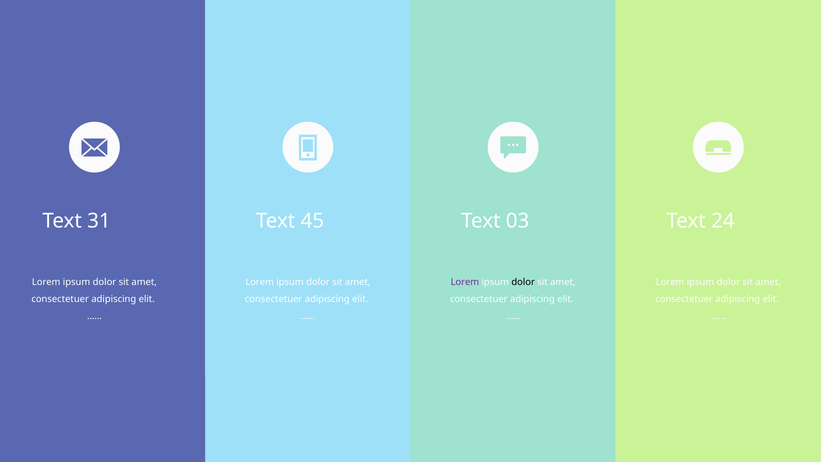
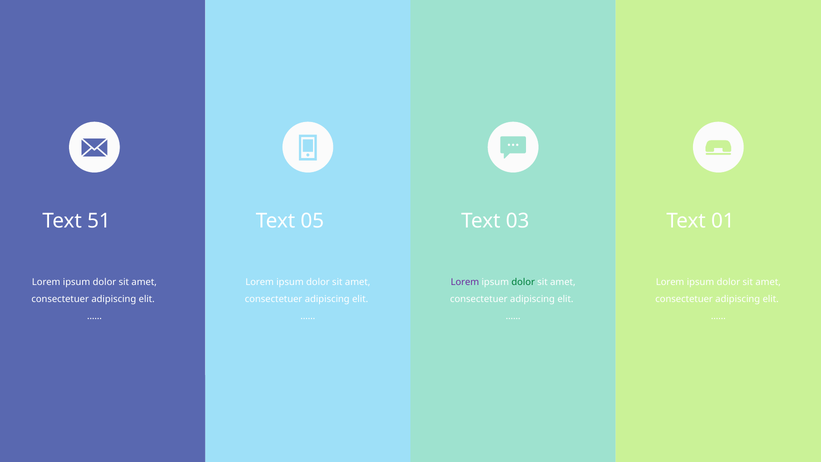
31: 31 -> 51 (99, 221)
45: 45 -> 05 (312, 221)
24: 24 -> 01 (723, 221)
dolor colour: black -> green (523, 282)
